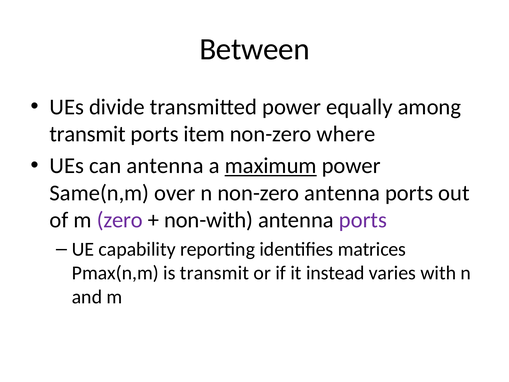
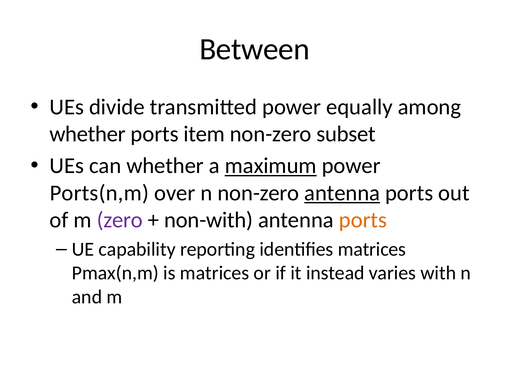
transmit: transmit -> whether (88, 134)
where: where -> subset (346, 134)
can antenna: antenna -> whether (165, 166)
Same(n,m: Same(n,m -> Ports(n,m (99, 193)
antenna underline: none -> present (342, 193)
ports colour: purple -> orange (363, 220)
is transmit: transmit -> matrices (215, 273)
